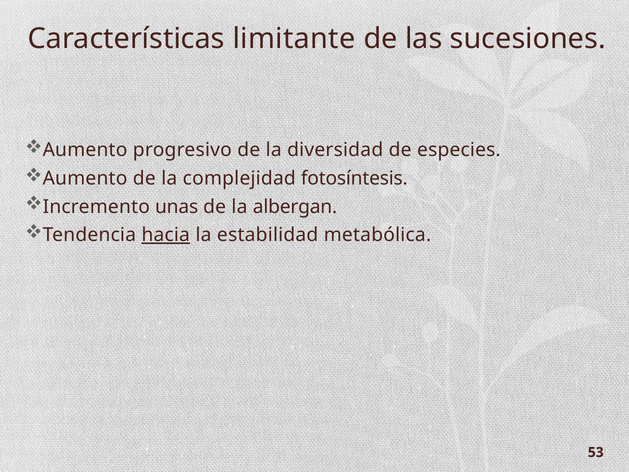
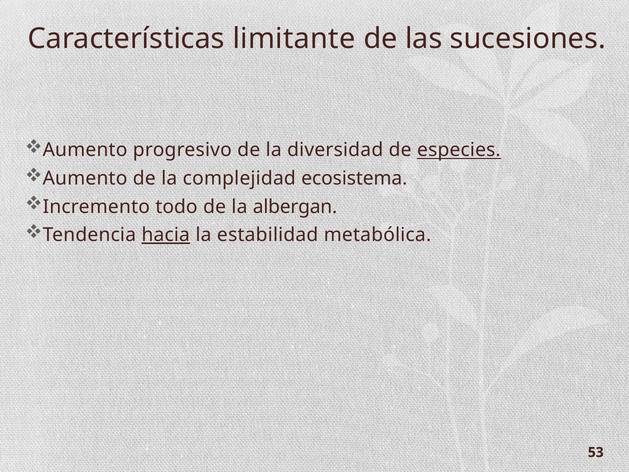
especies underline: none -> present (459, 150)
fotosíntesis: fotosíntesis -> ecosistema (354, 178)
unas: unas -> todo (177, 207)
